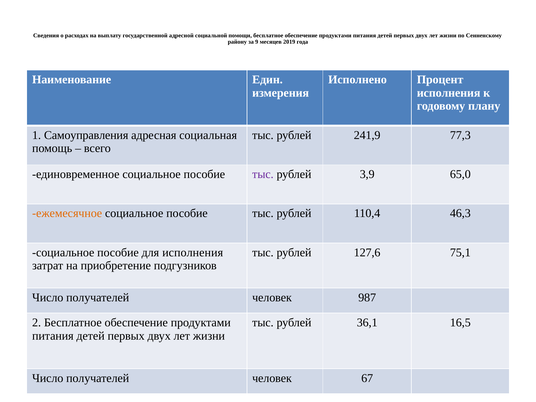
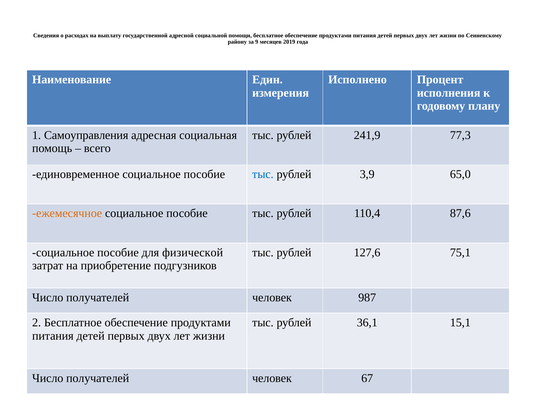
тыс colour: purple -> blue (263, 174)
46,3: 46,3 -> 87,6 (460, 213)
для исполнения: исполнения -> физической (193, 252)
16,5: 16,5 -> 15,1 (460, 323)
